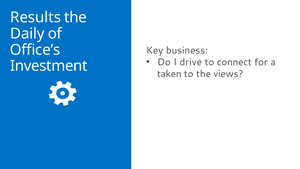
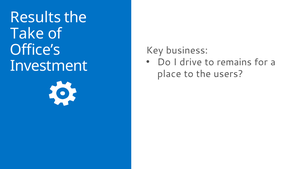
Daily: Daily -> Take (27, 34)
connect: connect -> remains (234, 62)
taken: taken -> place (169, 74)
views: views -> users (228, 74)
